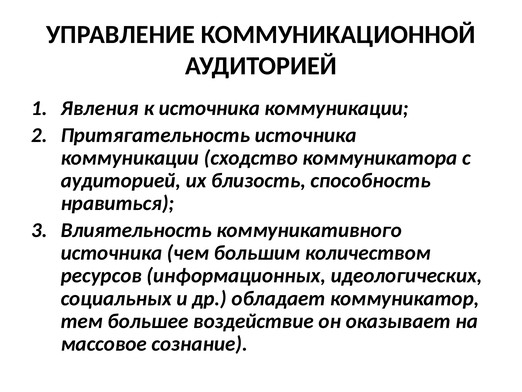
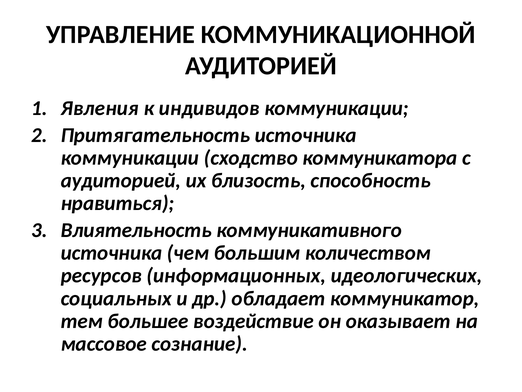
к источника: источника -> индивидов (209, 108)
